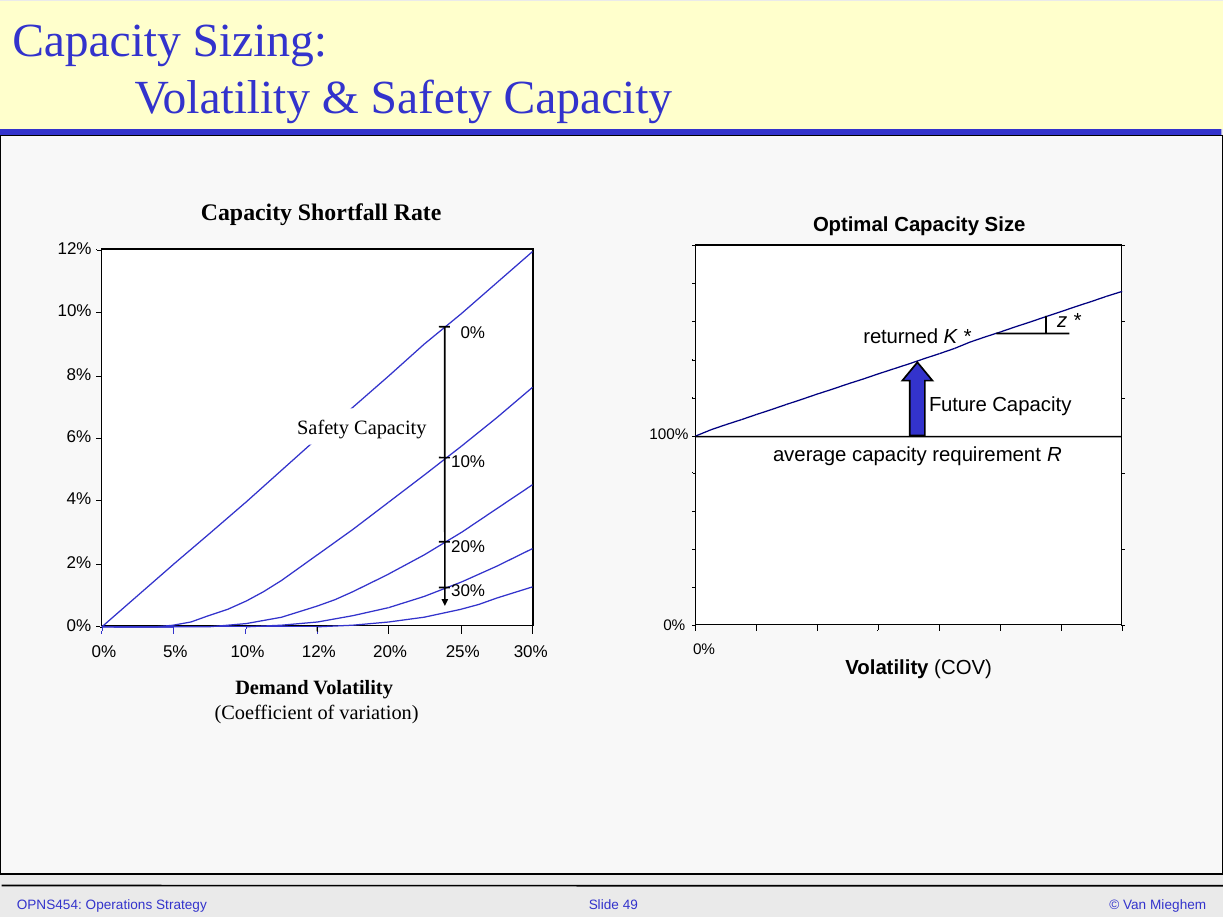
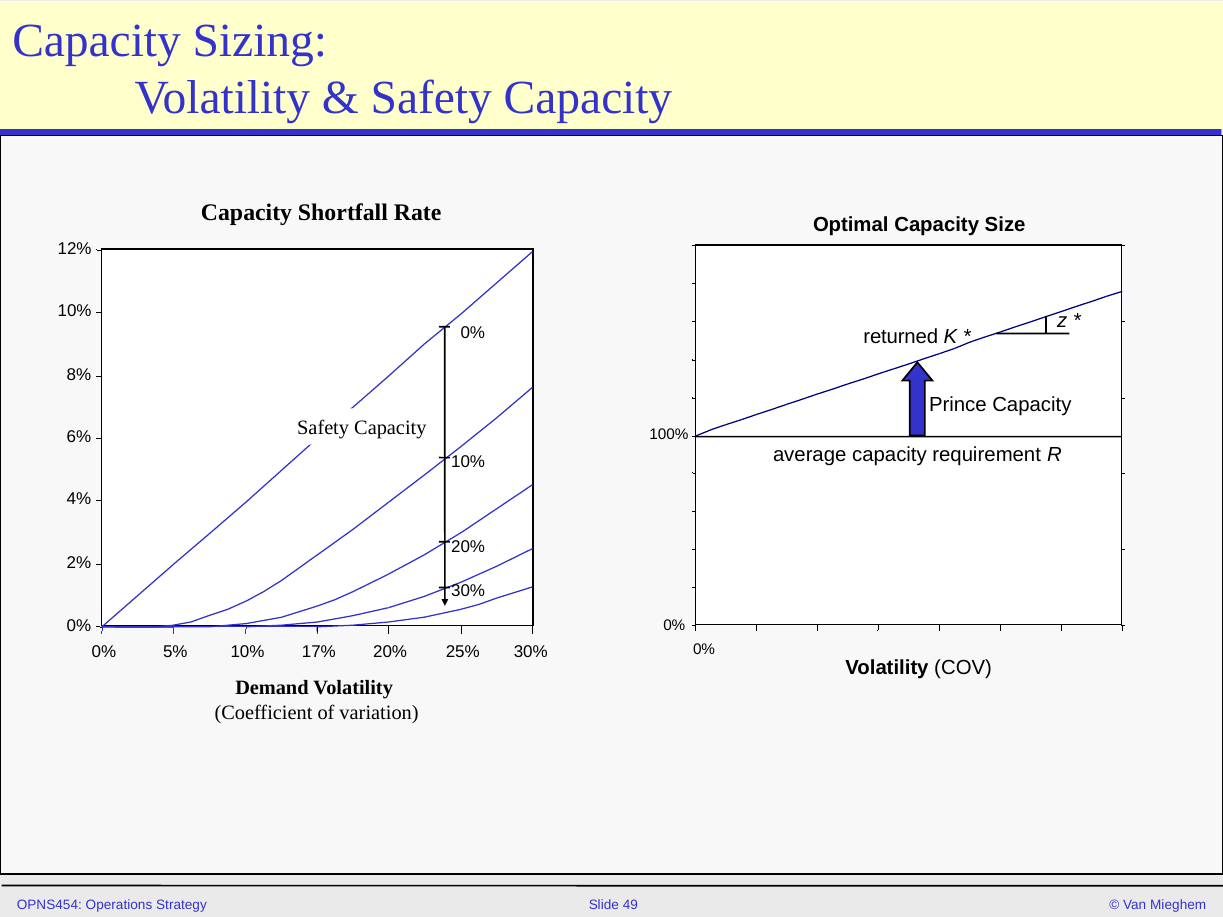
Future: Future -> Prince (958, 404)
5% 10% 12%: 12% -> 17% (319, 652)
